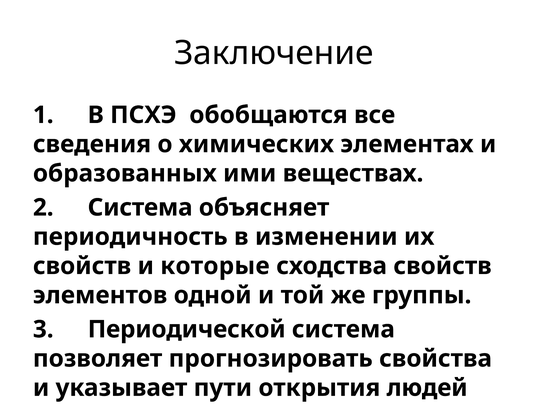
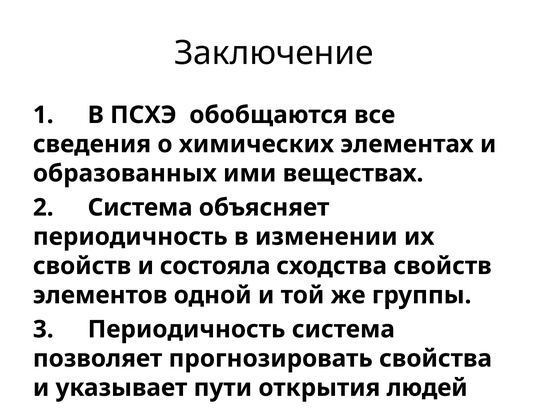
которые: которые -> состояла (215, 266)
3 Периодической: Периодической -> Периодичность (187, 329)
